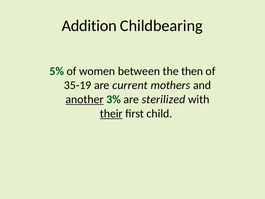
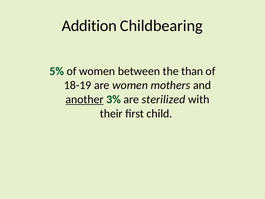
then: then -> than (192, 71)
35-19: 35-19 -> 18-19 (78, 85)
are current: current -> women (130, 85)
their underline: present -> none (111, 113)
